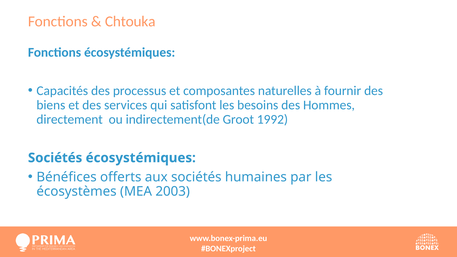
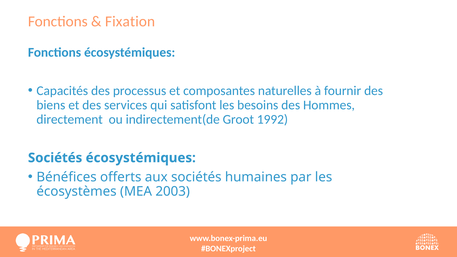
Chtouka: Chtouka -> Fixation (130, 22)
